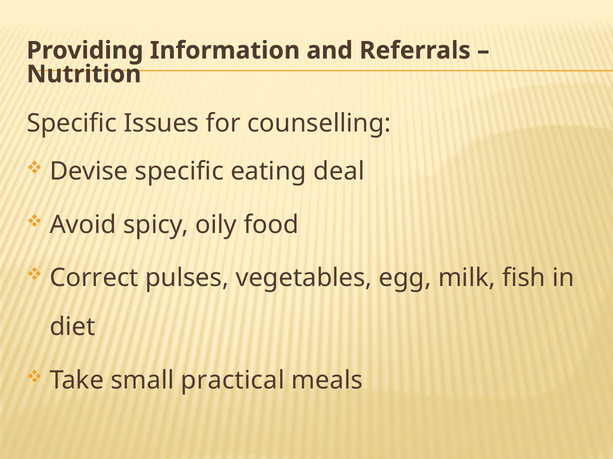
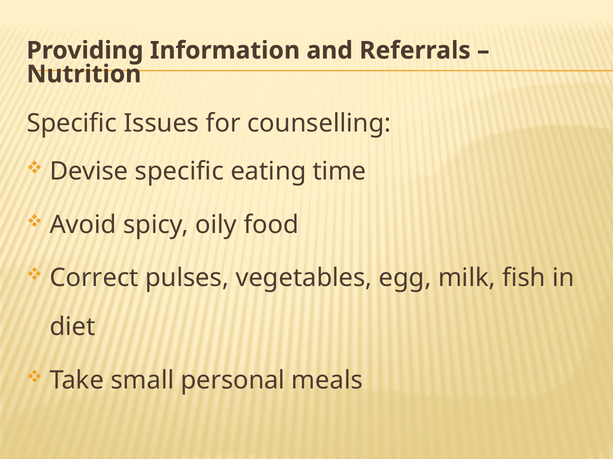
deal: deal -> time (339, 172)
practical: practical -> personal (233, 381)
